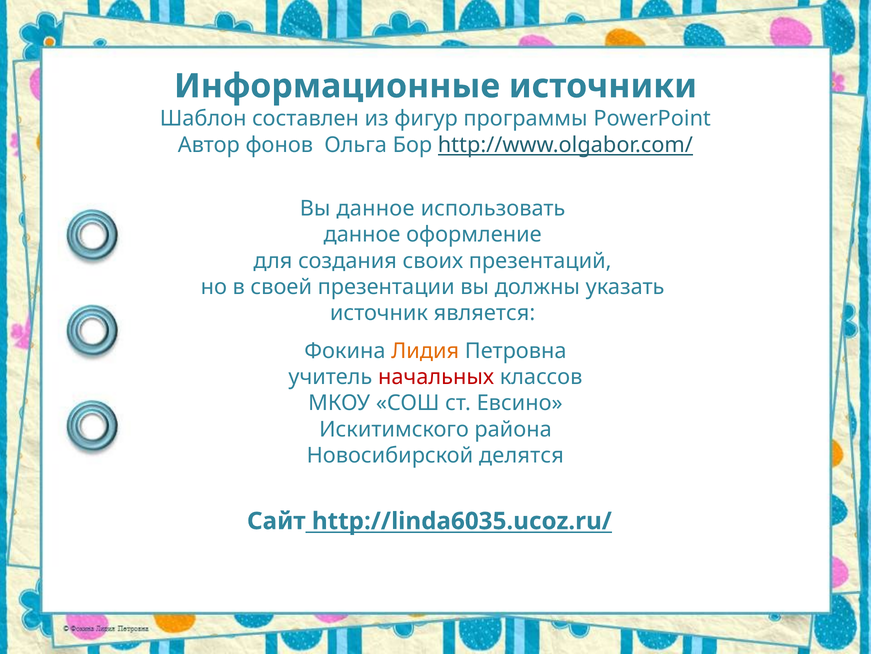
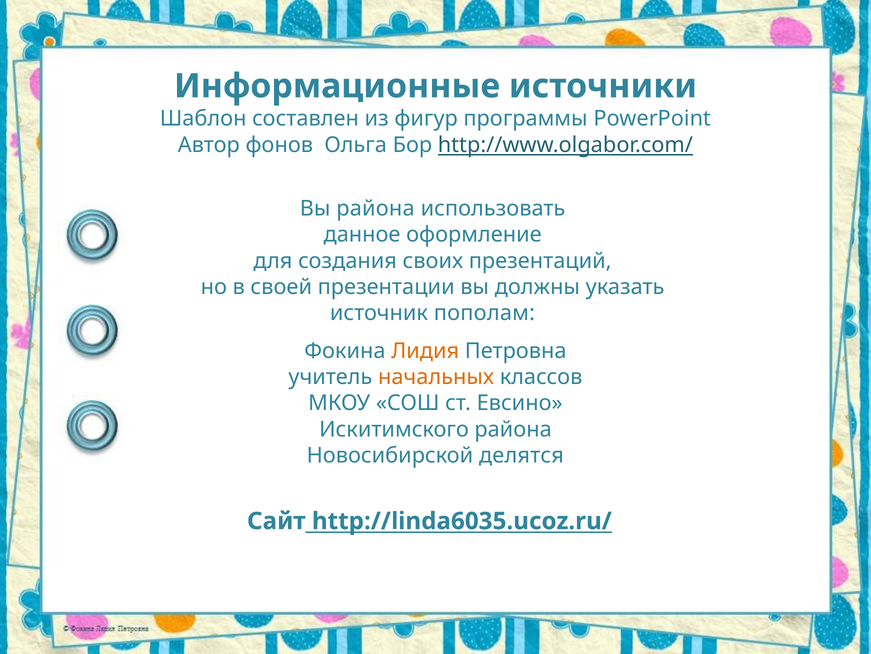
Вы данное: данное -> района (375, 208)
является: является -> пополам (484, 313)
начальных colour: red -> orange (436, 377)
